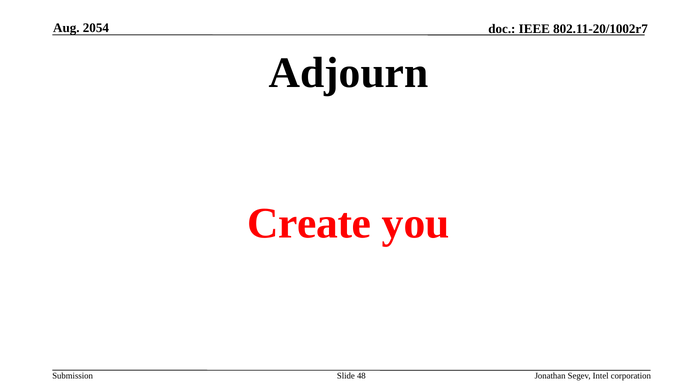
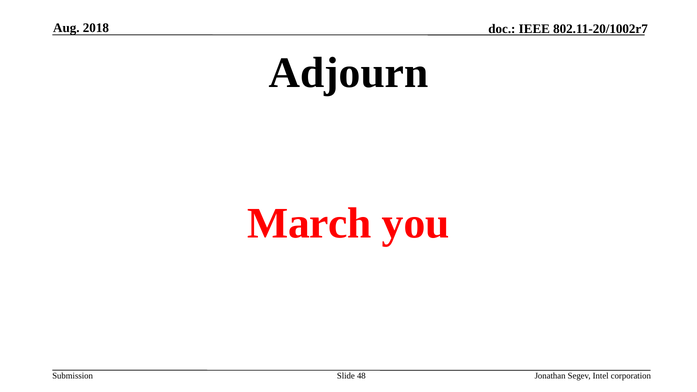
2054: 2054 -> 2018 (96, 28)
Create: Create -> March (309, 223)
